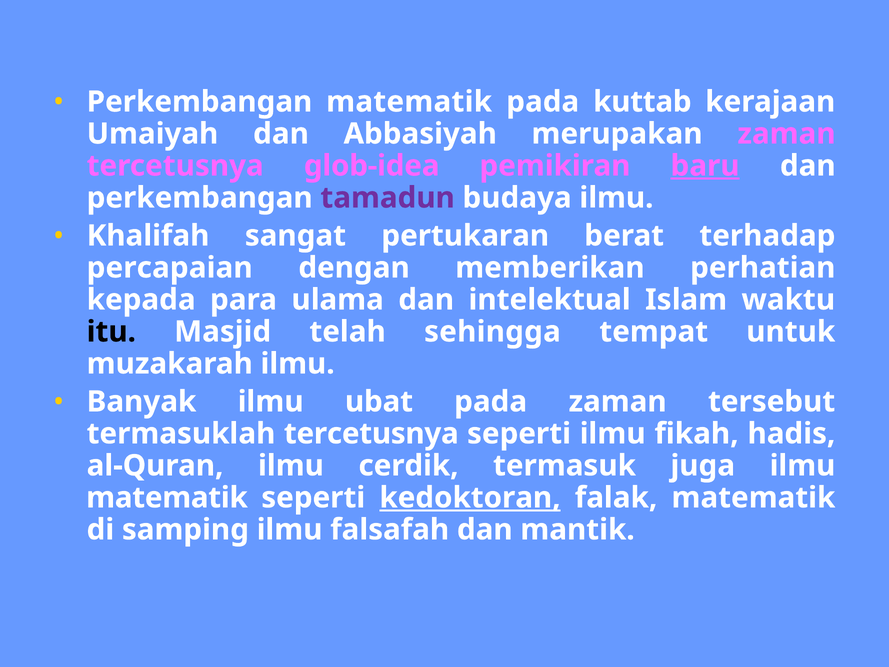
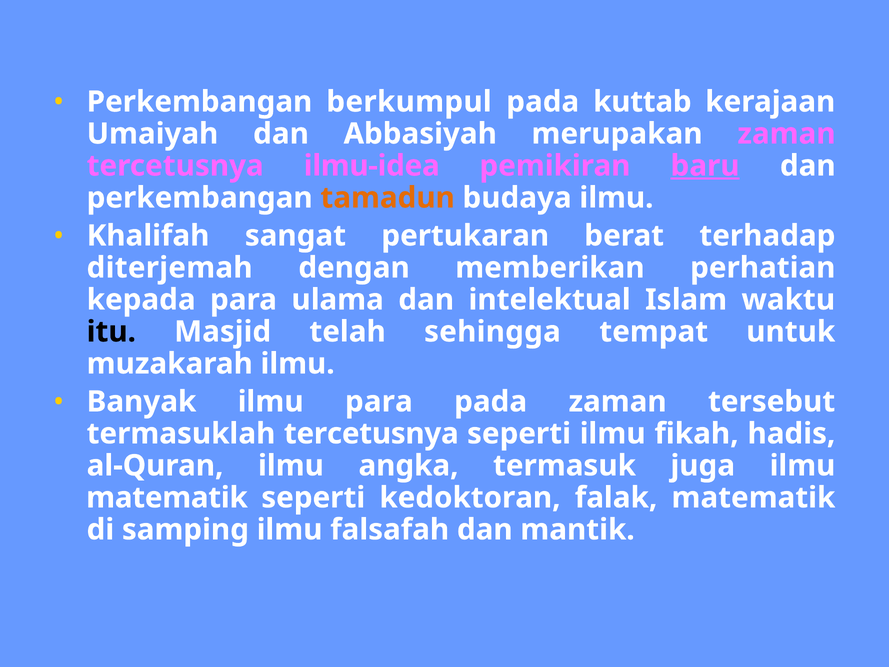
Perkembangan matematik: matematik -> berkumpul (409, 102)
glob-idea: glob-idea -> ilmu-idea (372, 166)
tamadun colour: purple -> orange (388, 198)
percapaian: percapaian -> diterjemah (170, 268)
ilmu ubat: ubat -> para (379, 402)
cerdik: cerdik -> angka (408, 465)
kedoktoran underline: present -> none (470, 497)
